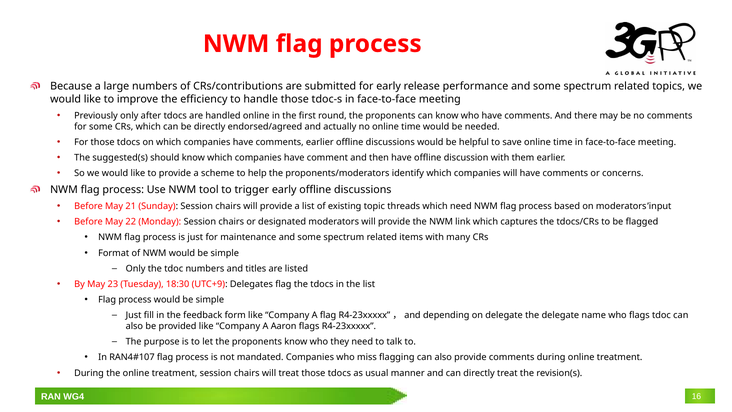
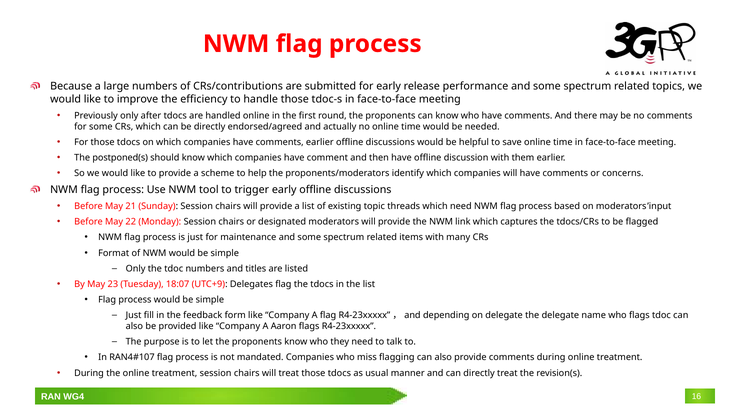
suggested(s: suggested(s -> postponed(s (120, 158)
18:30: 18:30 -> 18:07 (178, 284)
